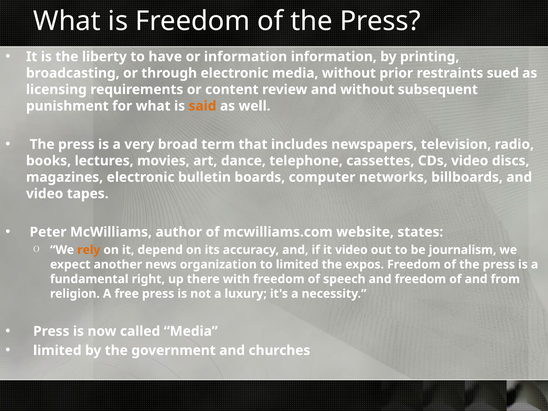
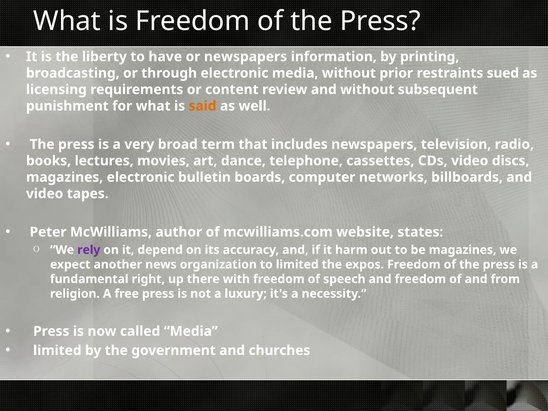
or information: information -> newspapers (246, 57)
rely colour: orange -> purple (89, 250)
it video: video -> harm (351, 250)
be journalism: journalism -> magazines (463, 250)
